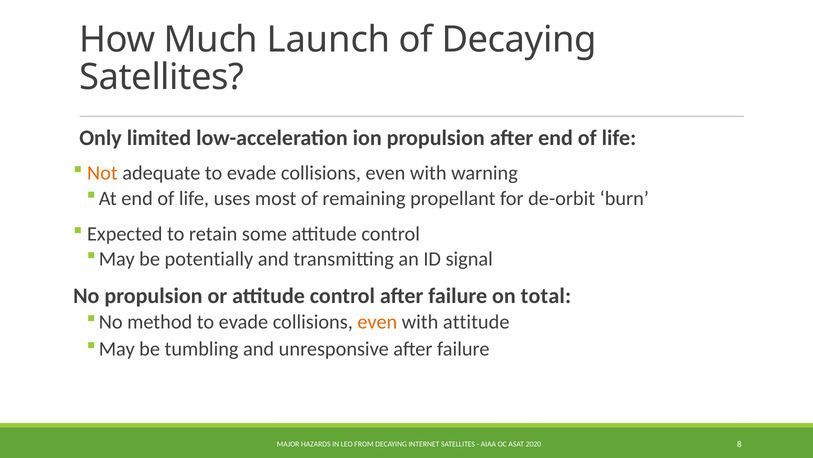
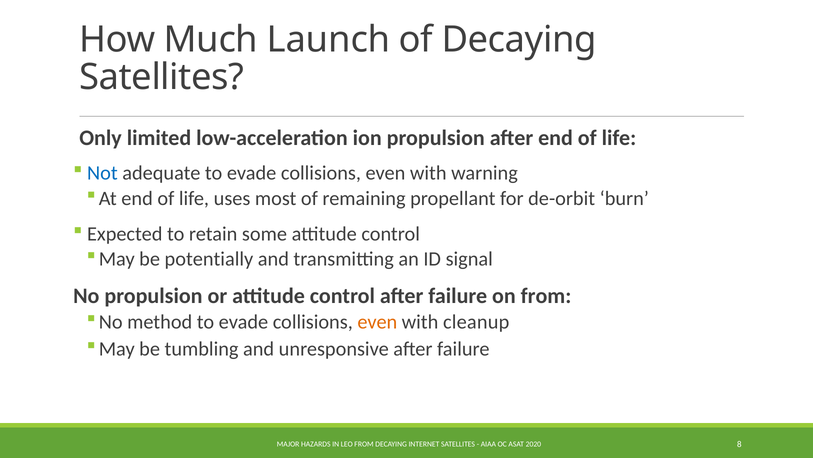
Not colour: orange -> blue (102, 173)
on total: total -> from (546, 295)
with attitude: attitude -> cleanup (476, 322)
